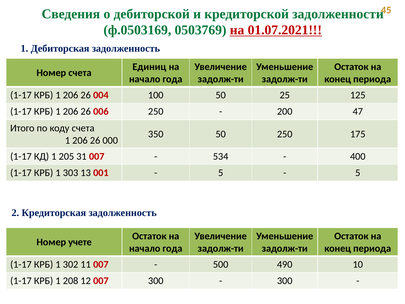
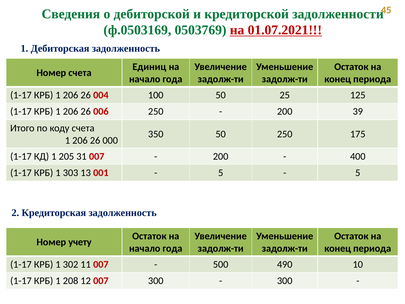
47: 47 -> 39 (358, 111)
534: 534 -> 200 (221, 156)
учете: учете -> учету (80, 242)
